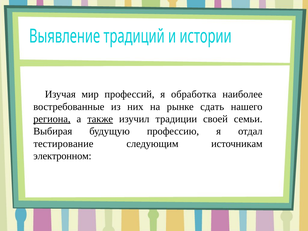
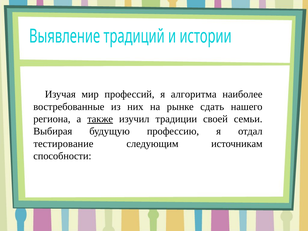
обработка: обработка -> алгоритма (194, 94)
региона underline: present -> none (52, 119)
электронном: электронном -> способности (62, 156)
